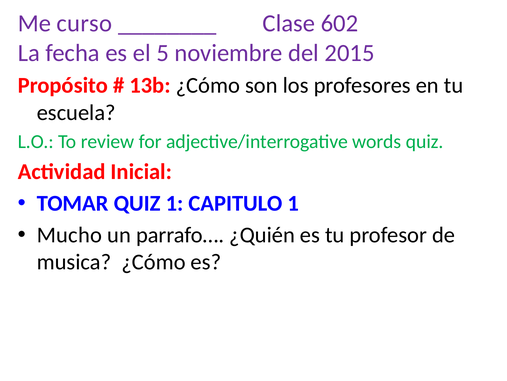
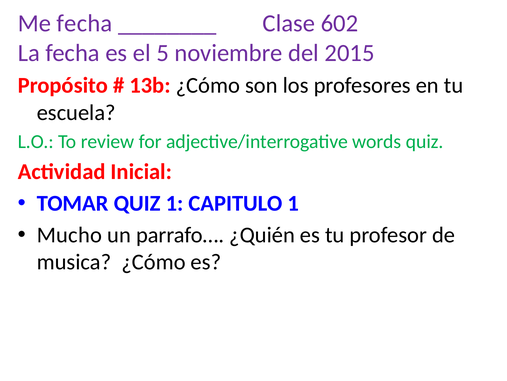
Me curso: curso -> fecha (84, 23)
